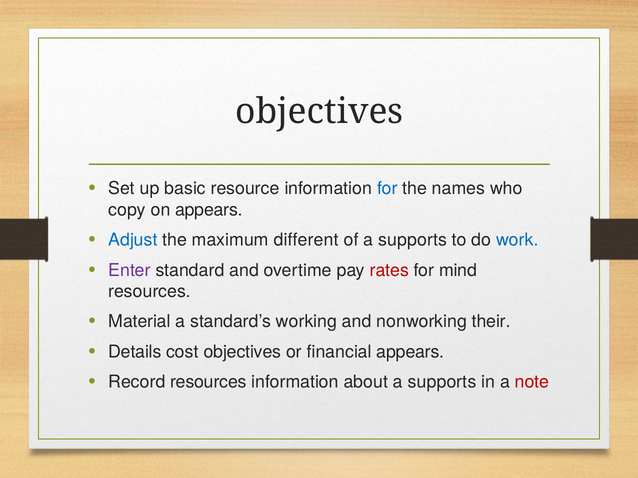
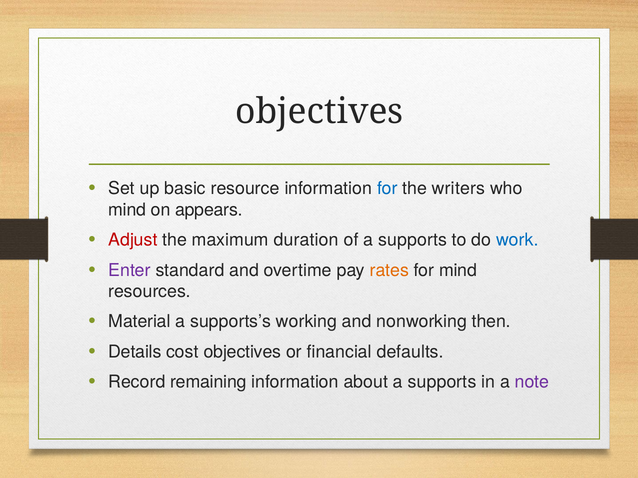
names: names -> writers (458, 189)
copy: copy -> mind (127, 210)
Adjust colour: blue -> red (133, 240)
different: different -> duration (306, 240)
rates colour: red -> orange (389, 270)
standard’s: standard’s -> supports’s (231, 322)
their: their -> then (491, 322)
financial appears: appears -> defaults (410, 352)
Record resources: resources -> remaining (208, 382)
note colour: red -> purple (532, 382)
